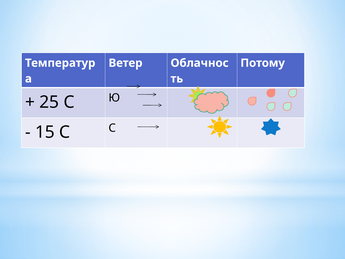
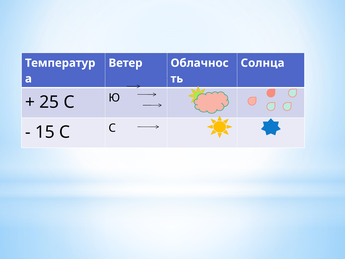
Потому: Потому -> Солнца (263, 63)
